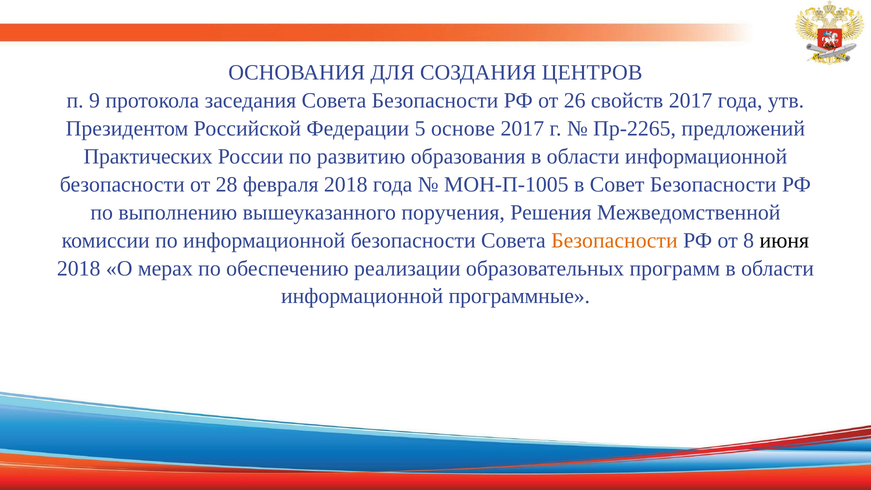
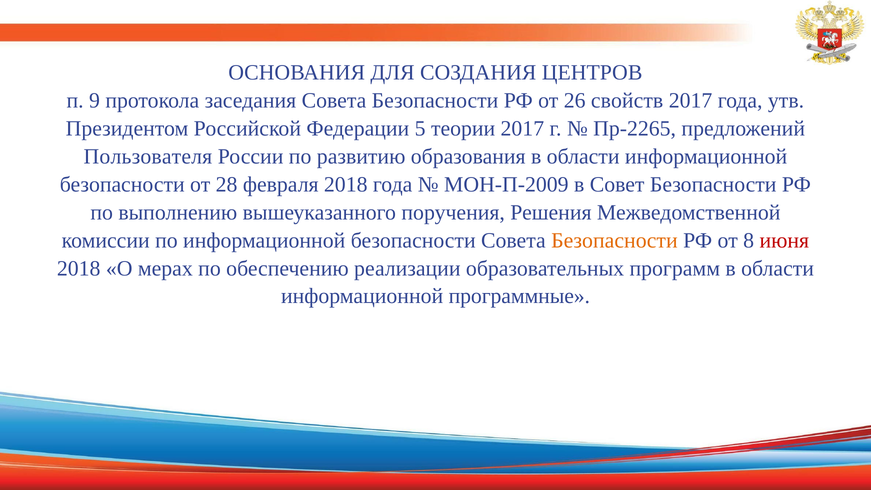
основе: основе -> теории (463, 129)
Практических: Практических -> Пользователя (148, 156)
МОН-П-1005: МОН-П-1005 -> МОН-П-2009 (506, 184)
июня colour: black -> red (784, 240)
